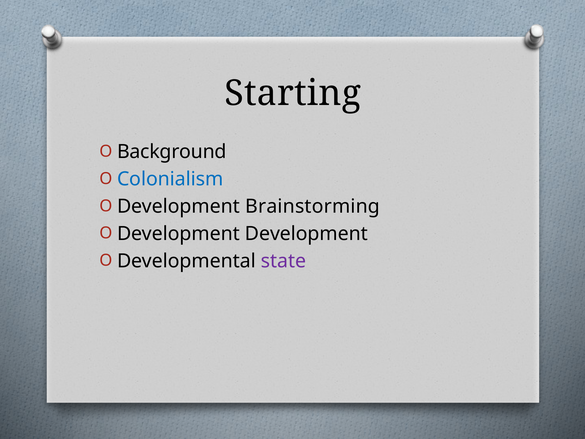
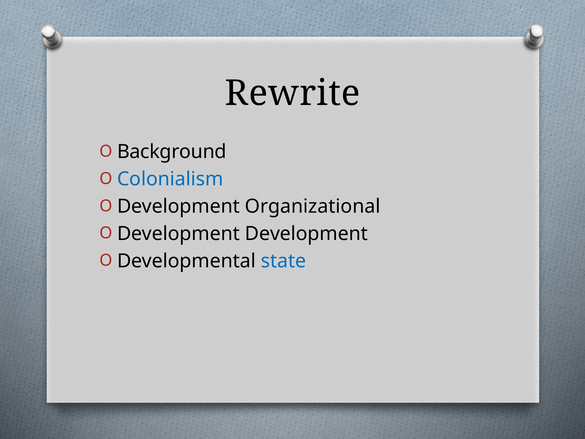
Starting: Starting -> Rewrite (293, 93)
Brainstorming: Brainstorming -> Organizational (313, 206)
state colour: purple -> blue (284, 261)
